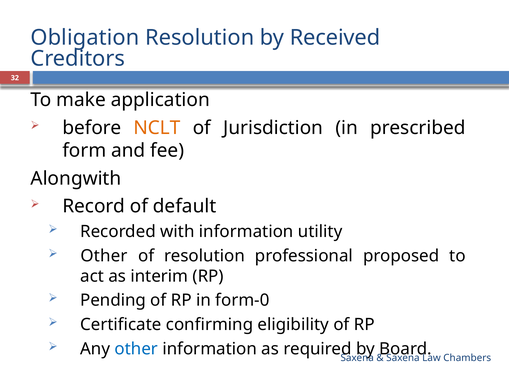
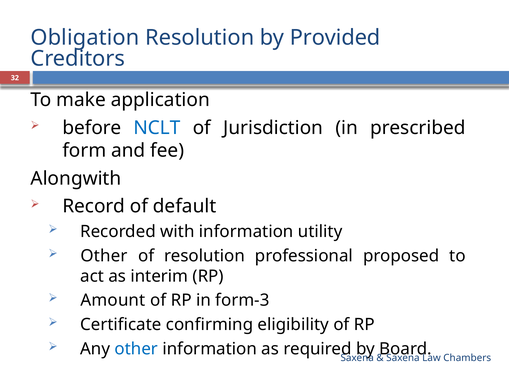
Received: Received -> Provided (335, 38)
NCLT colour: orange -> blue (157, 128)
Pending: Pending -> Amount (113, 301)
form-0: form-0 -> form-3 (242, 301)
